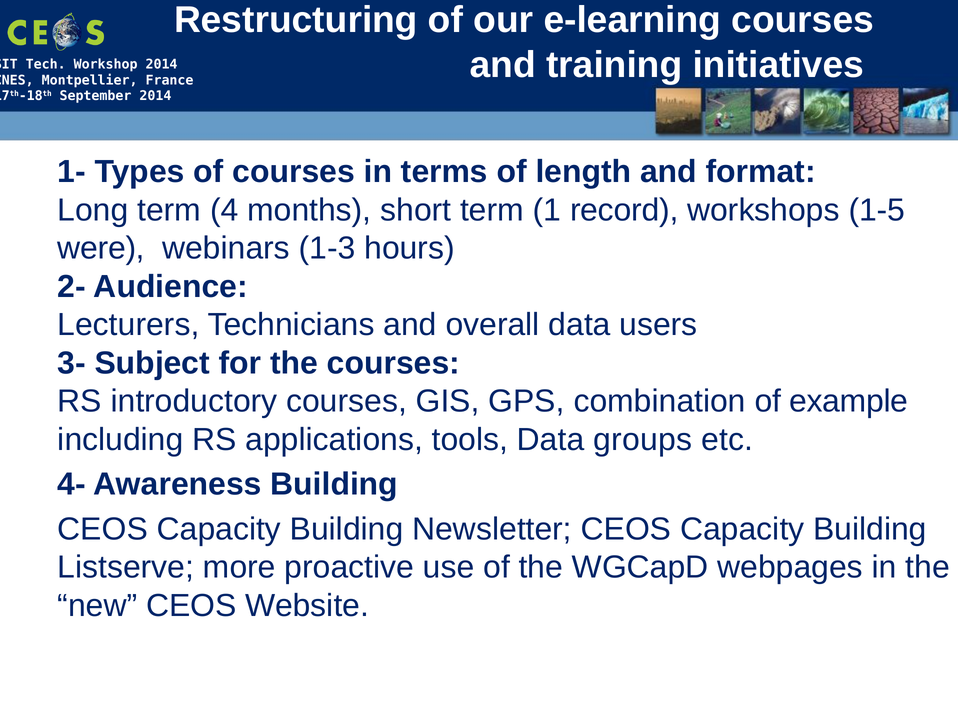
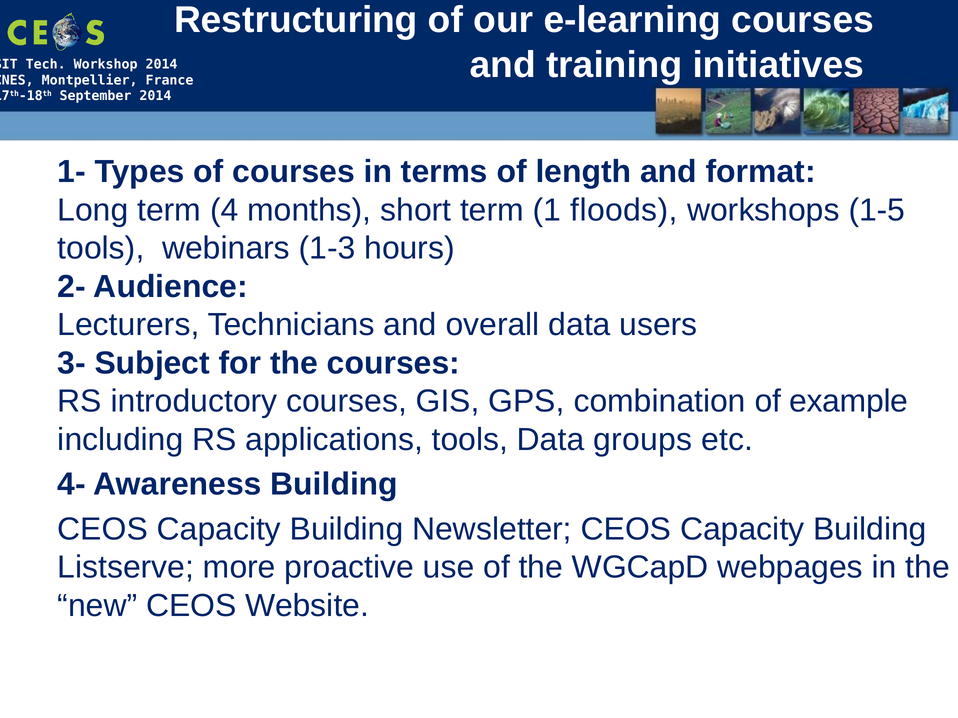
record: record -> floods (624, 210)
were: were -> tools (101, 248)
